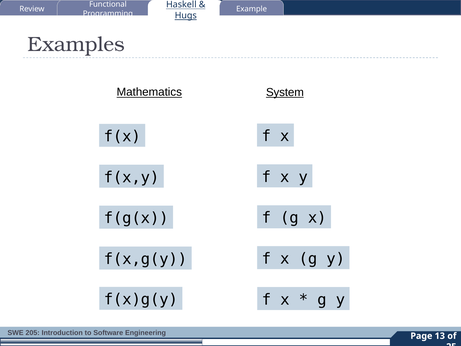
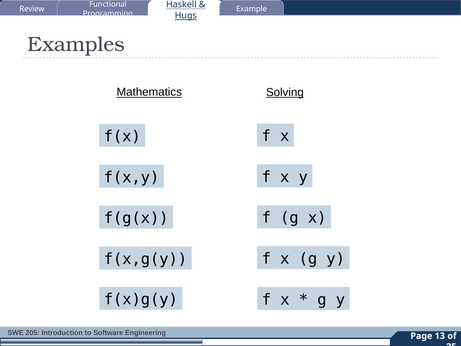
System: System -> Solving (285, 92)
